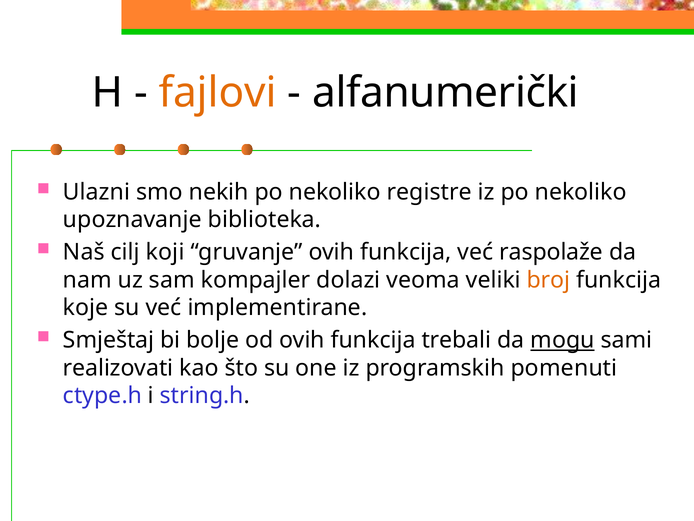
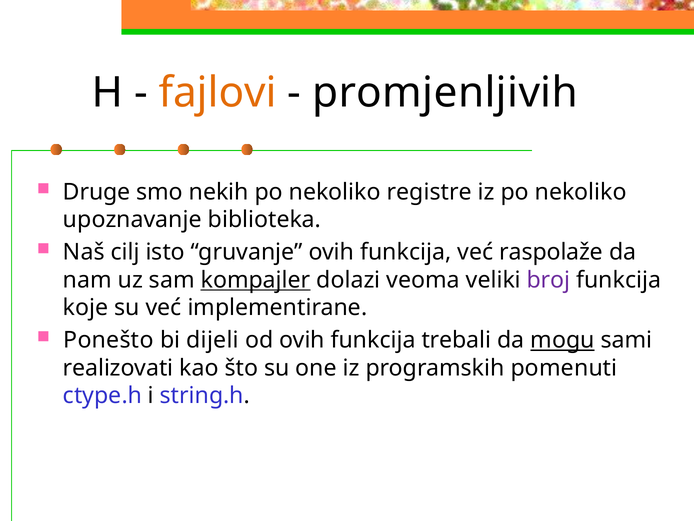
alfanumerički: alfanumerički -> promjenljivih (445, 93)
Ulazni: Ulazni -> Druge (97, 192)
koji: koji -> isto (165, 252)
kompajler underline: none -> present (256, 280)
broj colour: orange -> purple (549, 280)
Smještaj: Smještaj -> Ponešto (108, 340)
bolje: bolje -> dijeli (213, 340)
